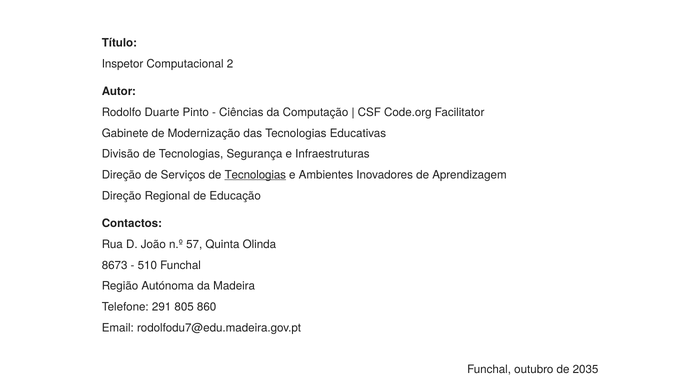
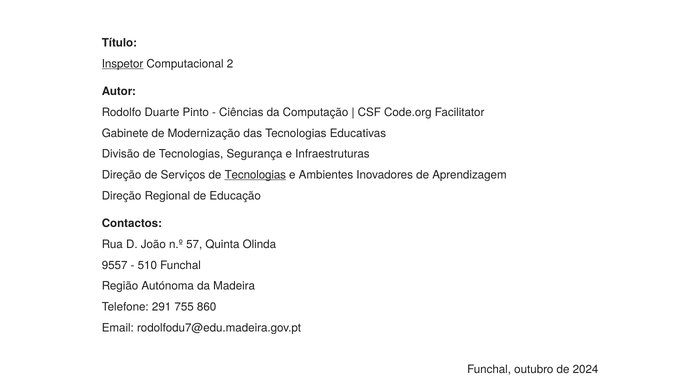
Inspetor underline: none -> present (123, 64)
8673: 8673 -> 9557 (115, 266)
805: 805 -> 755 (184, 307)
2035: 2035 -> 2024 (586, 370)
